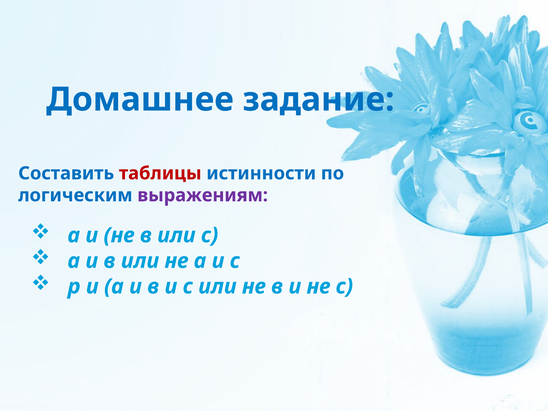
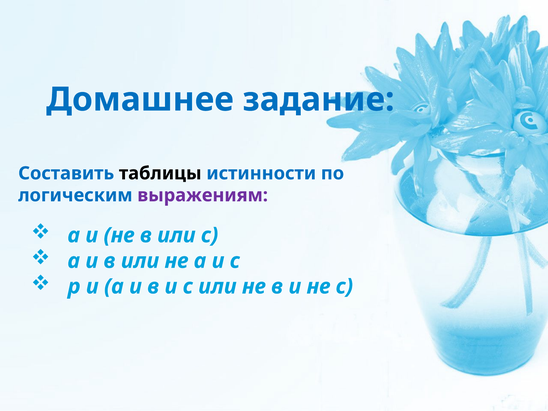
таблицы colour: red -> black (160, 173)
